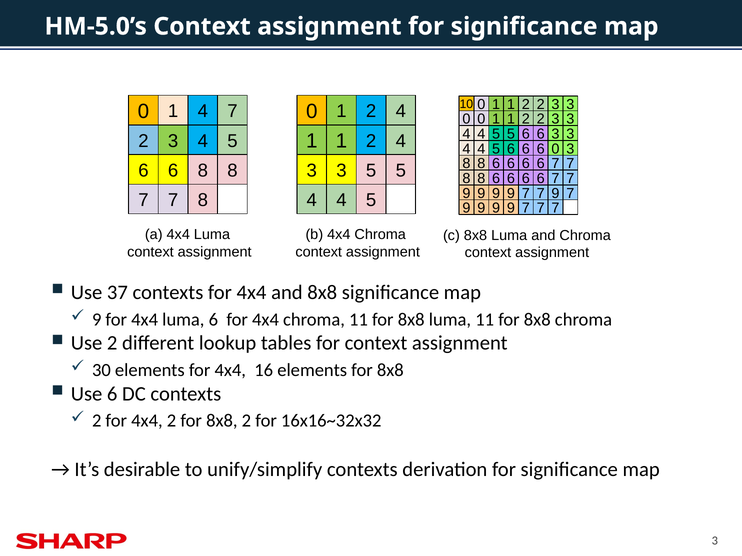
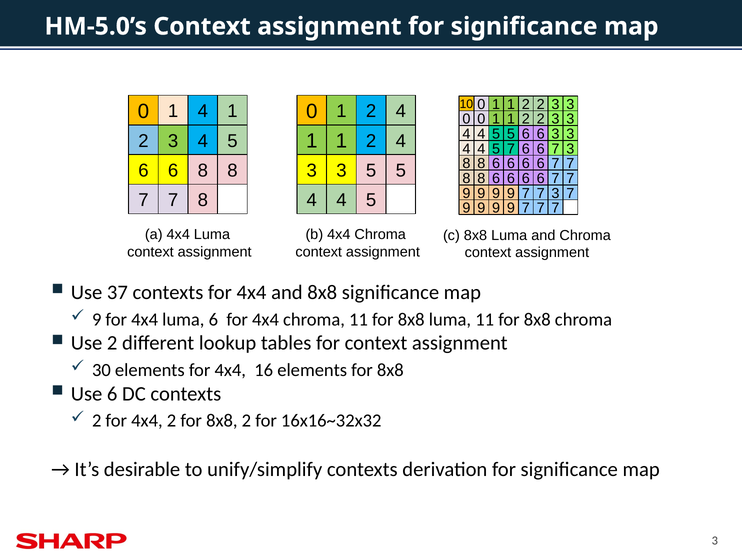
4 7: 7 -> 1 (232, 111)
4 6: 6 -> 7 (511, 149)
0: 0 -> 7 (555, 149)
7 9: 9 -> 3 (555, 194)
